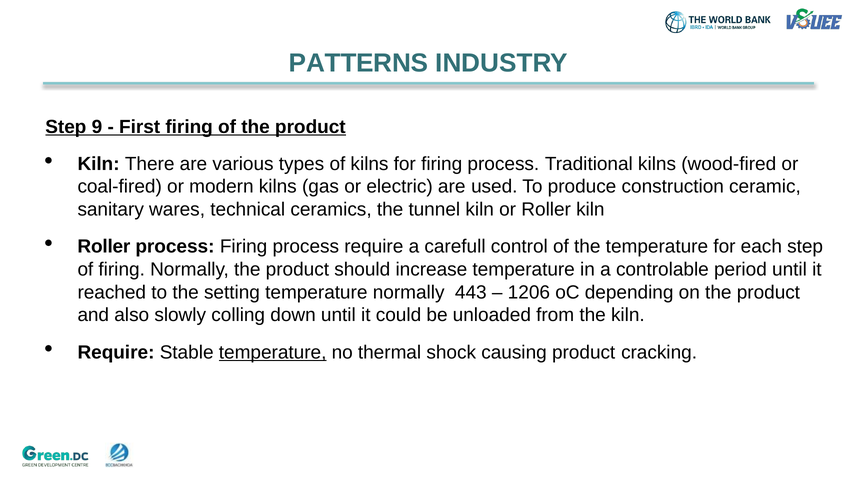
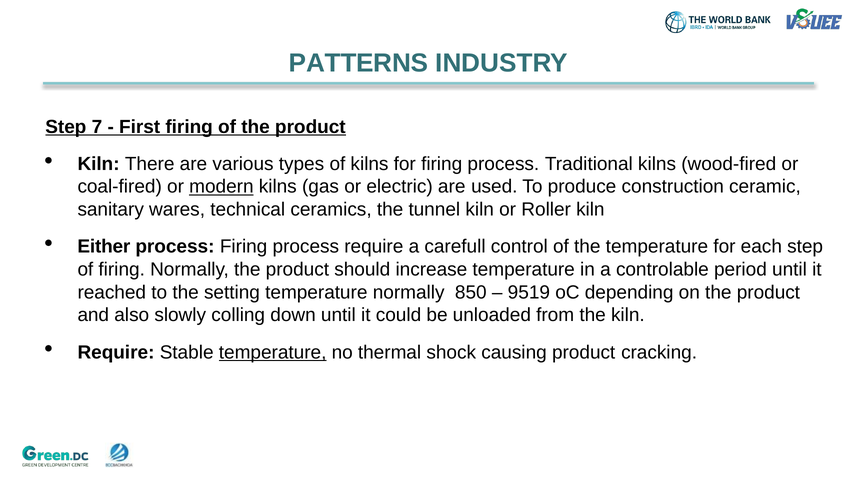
9: 9 -> 7 (97, 127)
modern underline: none -> present (221, 187)
Roller: Roller -> Either (104, 247)
443: 443 -> 850 (471, 292)
1206: 1206 -> 9519 (529, 292)
